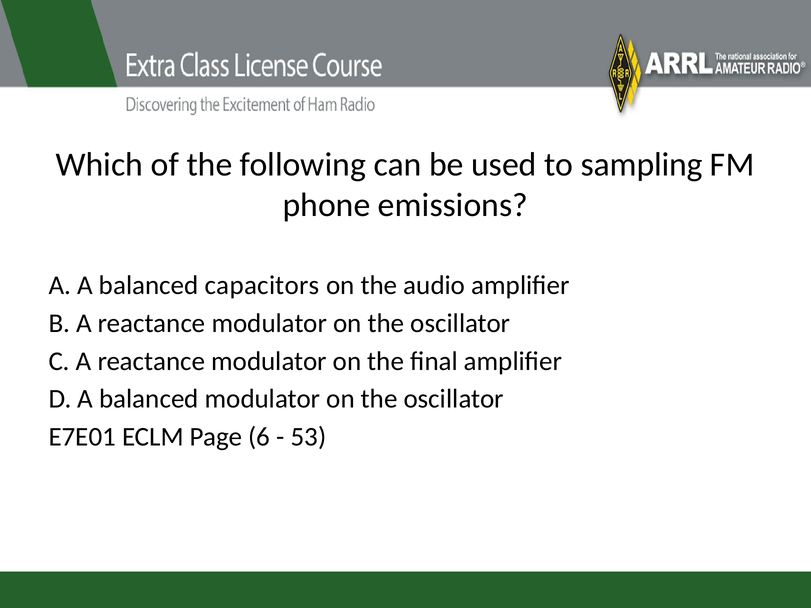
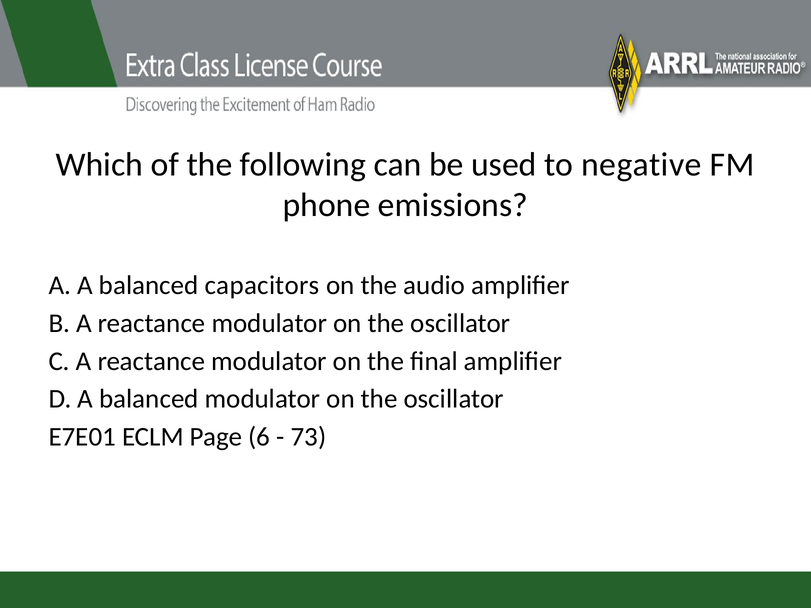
sampling: sampling -> negative (641, 164)
53: 53 -> 73 (308, 437)
